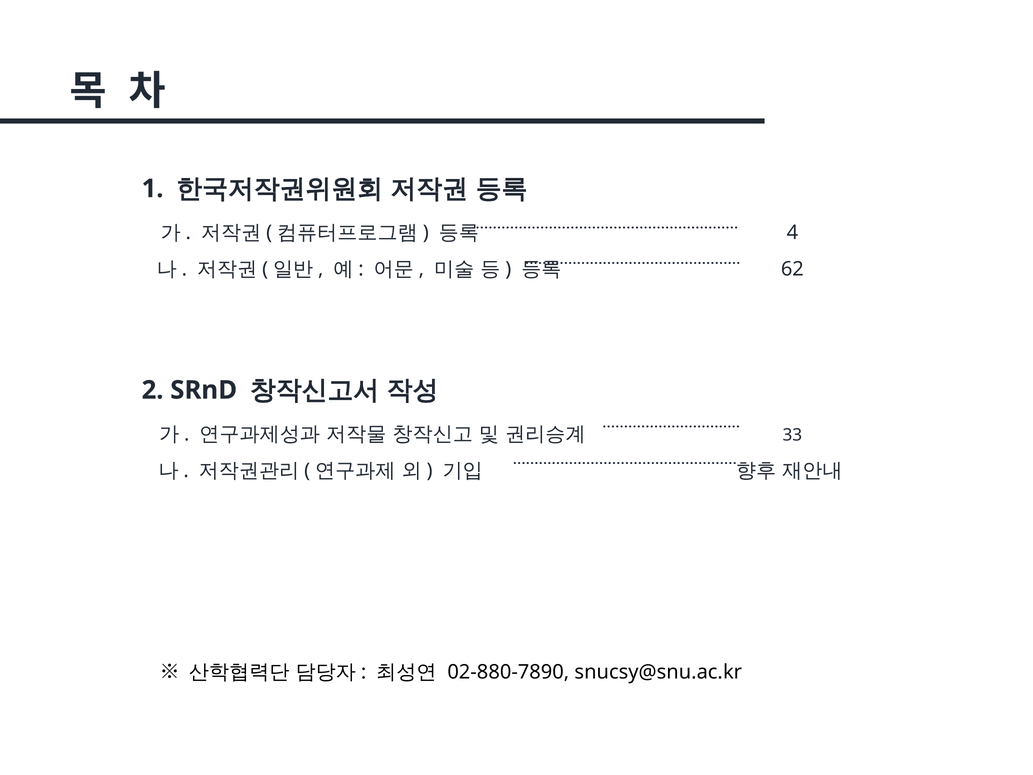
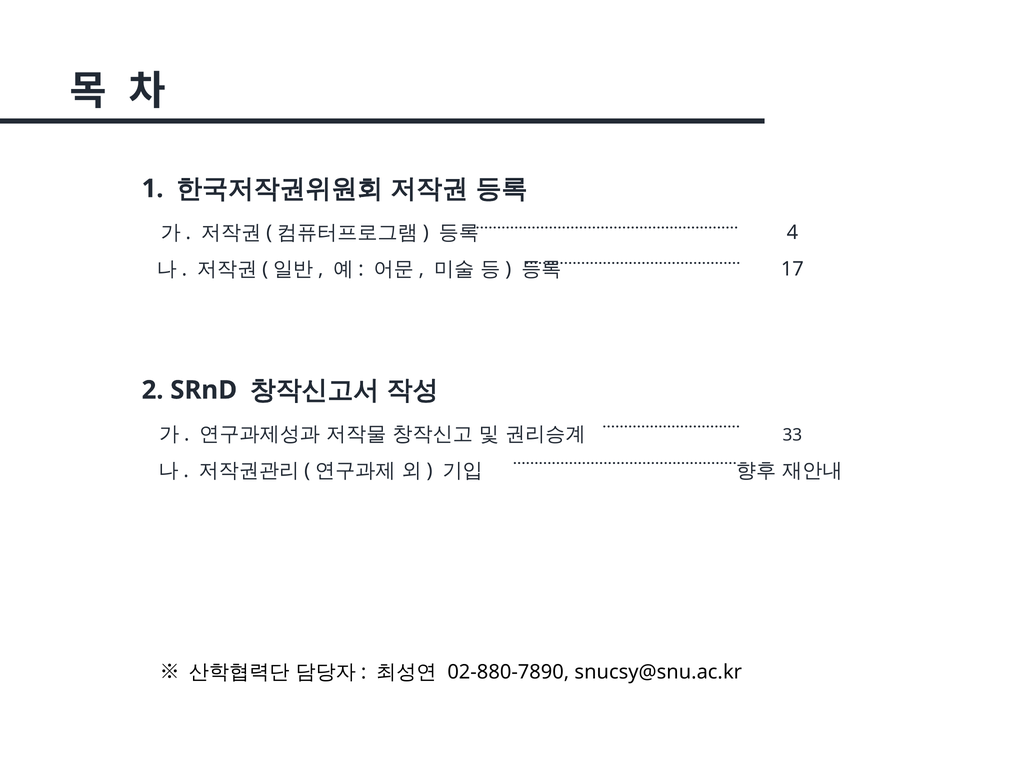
62: 62 -> 17 (792, 269)
